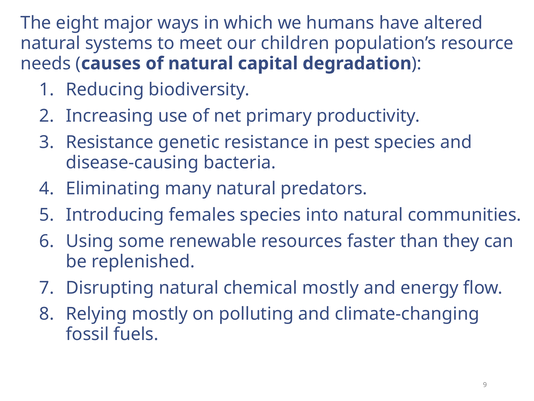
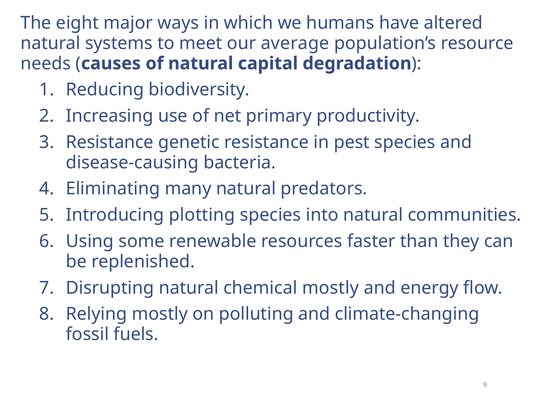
children: children -> average (295, 43)
females: females -> plotting (202, 215)
